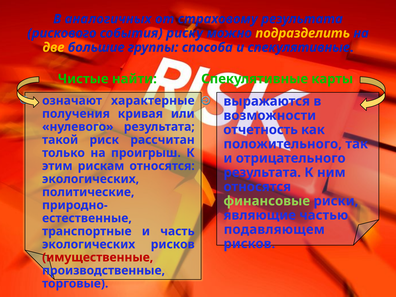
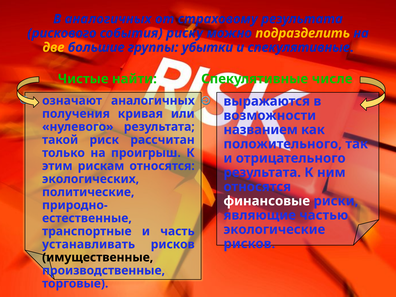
способа: способа -> убытки (207, 47)
карты: карты -> числе (332, 79)
означают характерные: характерные -> аналогичных (153, 101)
отчетность: отчетность -> названием (261, 130)
финансовые colour: light green -> white (267, 201)
подавляющем: подавляющем -> экологические (274, 229)
экологических: экологических -> устанавливать (89, 244)
имущественные colour: red -> black (98, 257)
